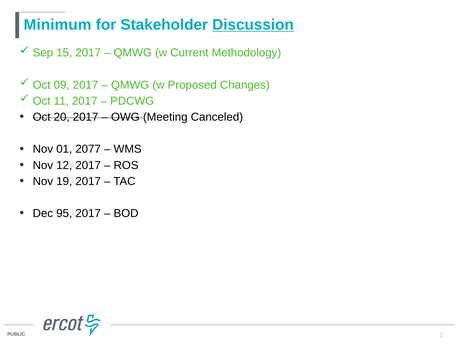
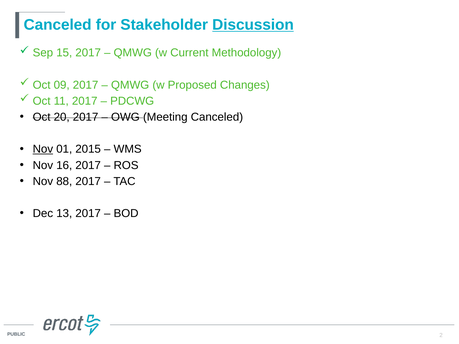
Minimum: Minimum -> Canceled (58, 25)
Nov underline: none -> present (43, 149)
2077: 2077 -> 2015 (88, 149)
12: 12 -> 16 (64, 165)
19: 19 -> 88 (64, 181)
95: 95 -> 13 (64, 214)
